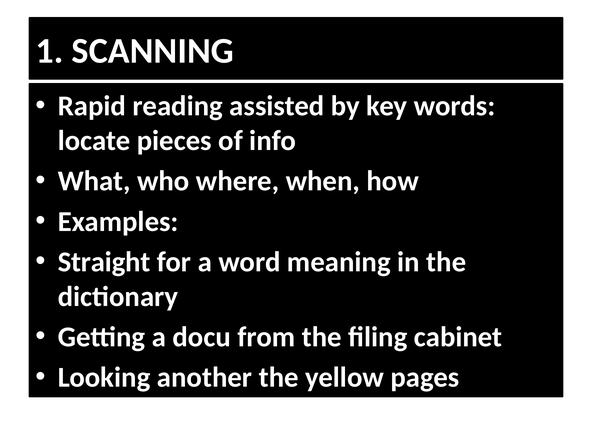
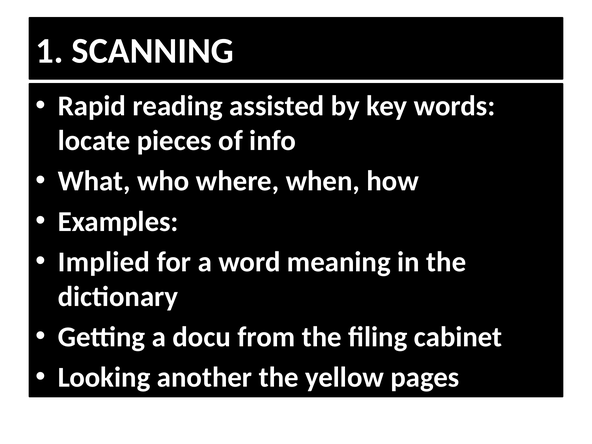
Straight: Straight -> Implied (104, 262)
